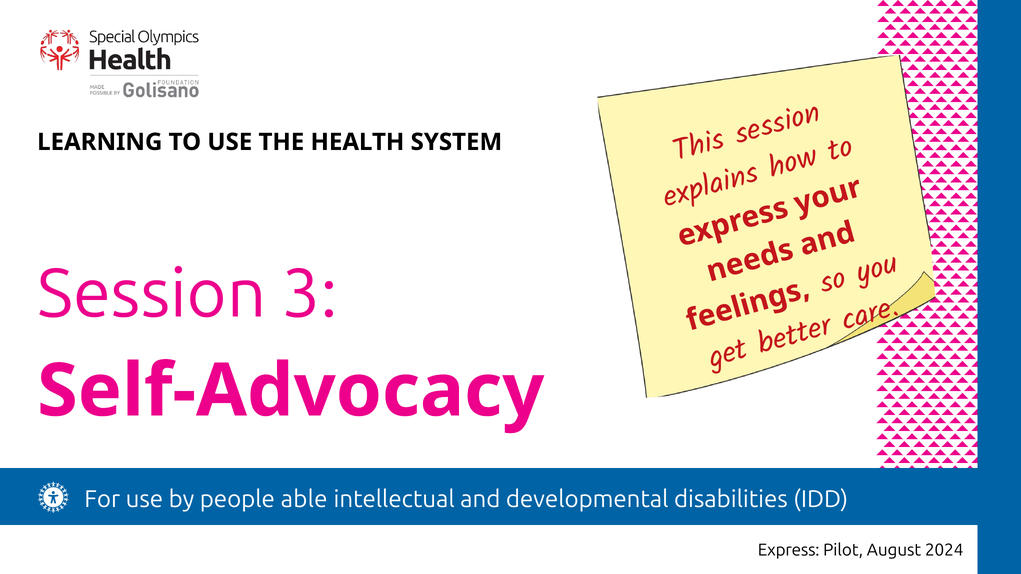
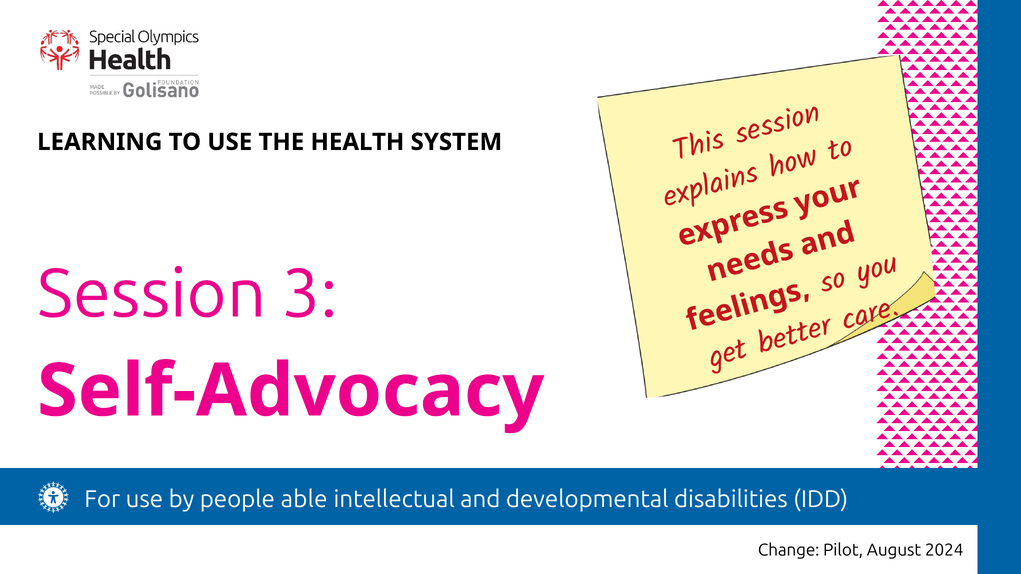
Express: Express -> Change (789, 550)
